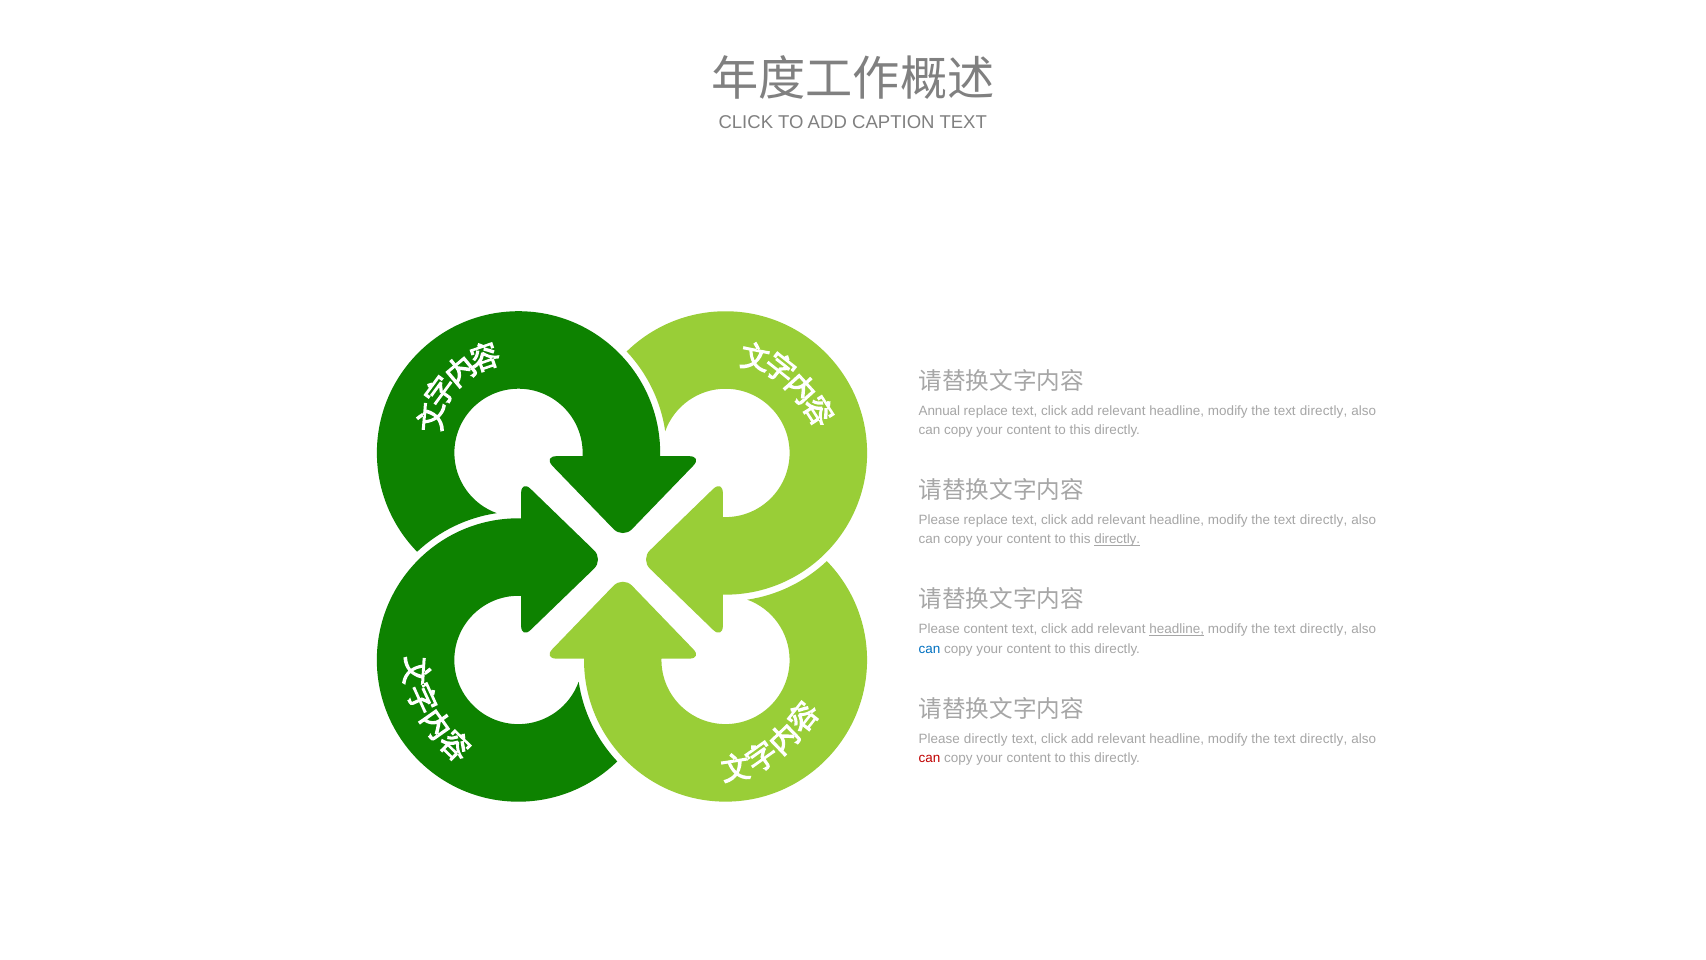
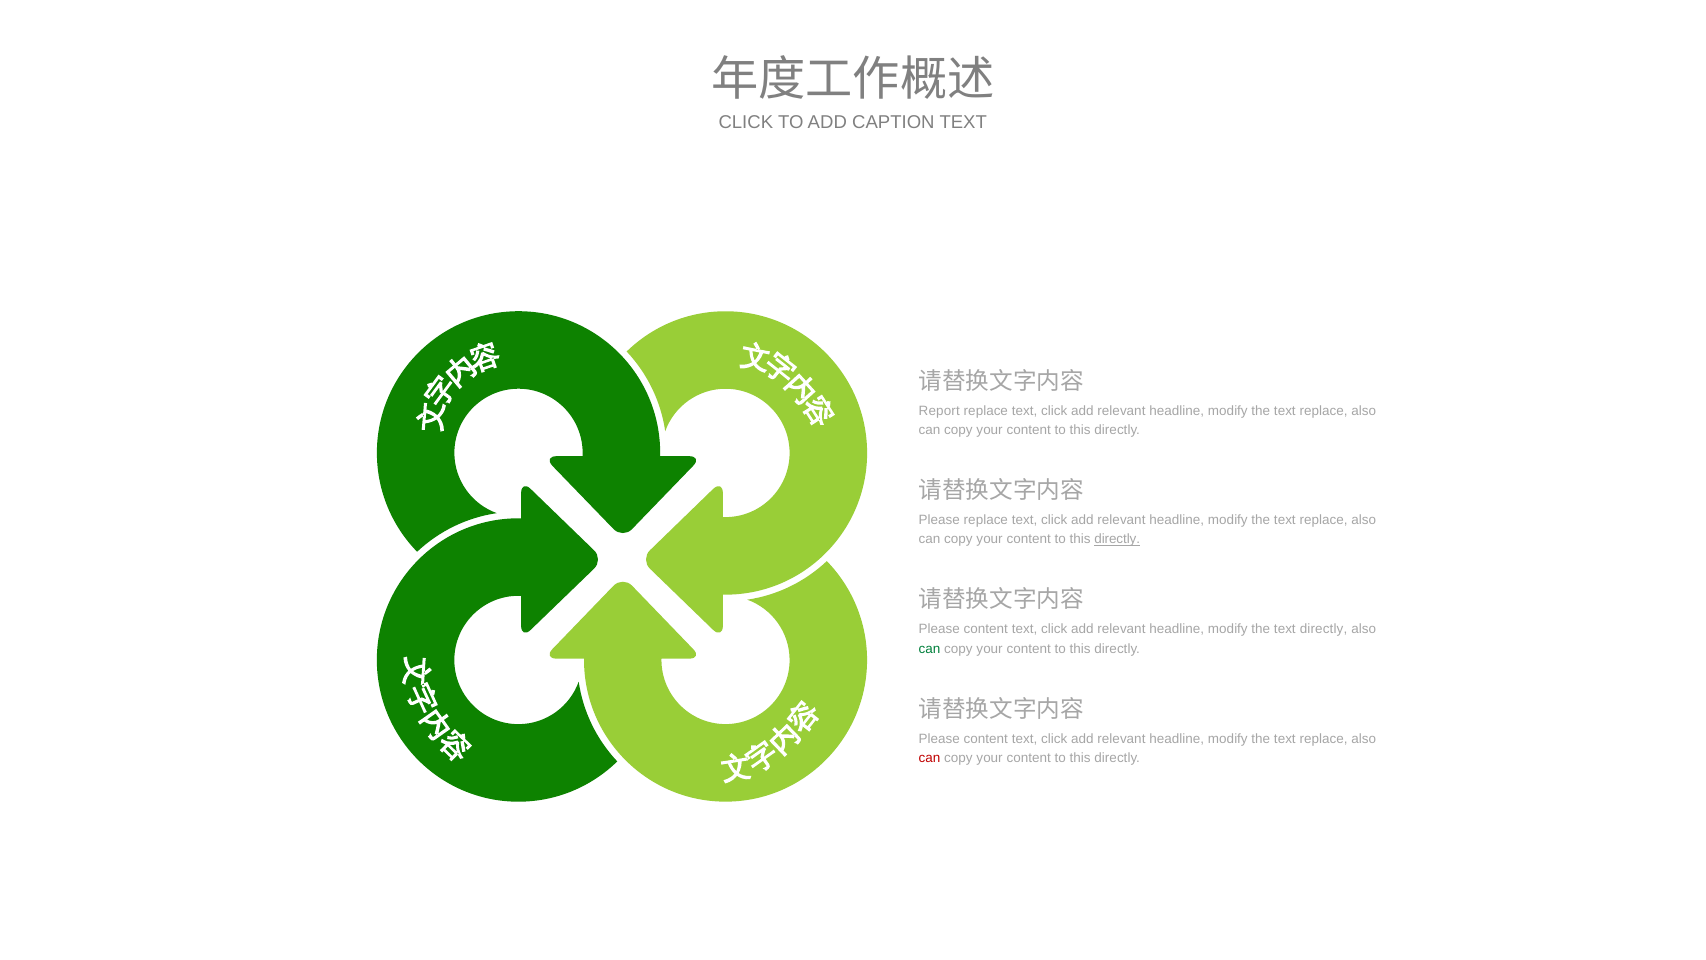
Annual: Annual -> Report (939, 411)
directly: directly -> replace (1324, 411)
directly: directly -> replace (1324, 520)
headline underline: present -> none (1177, 629)
can colour: blue -> green (930, 648)
directly: directly -> content (986, 738)
directly: directly -> replace (1324, 738)
